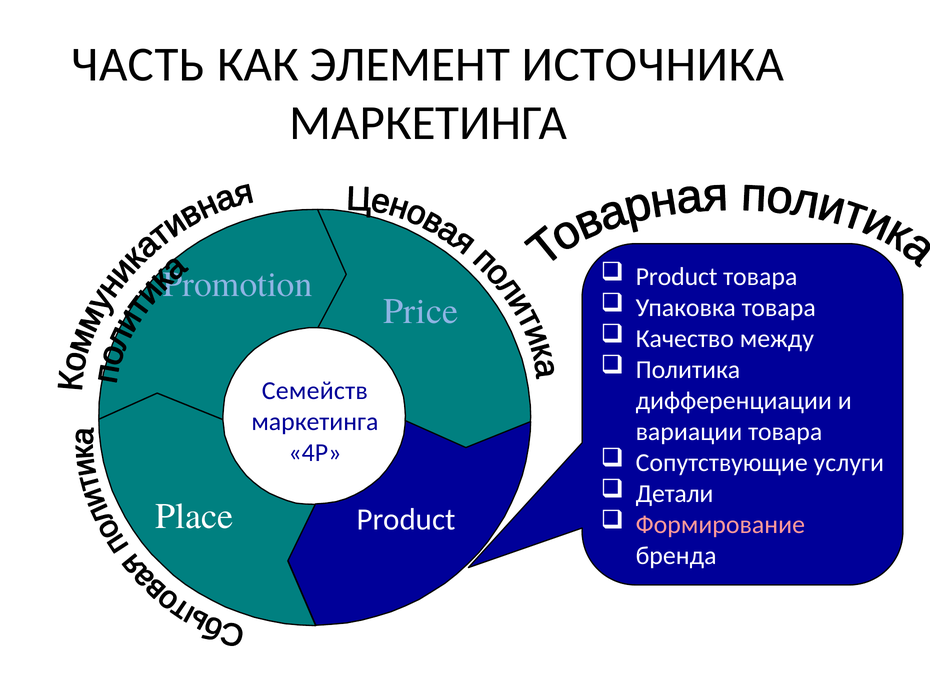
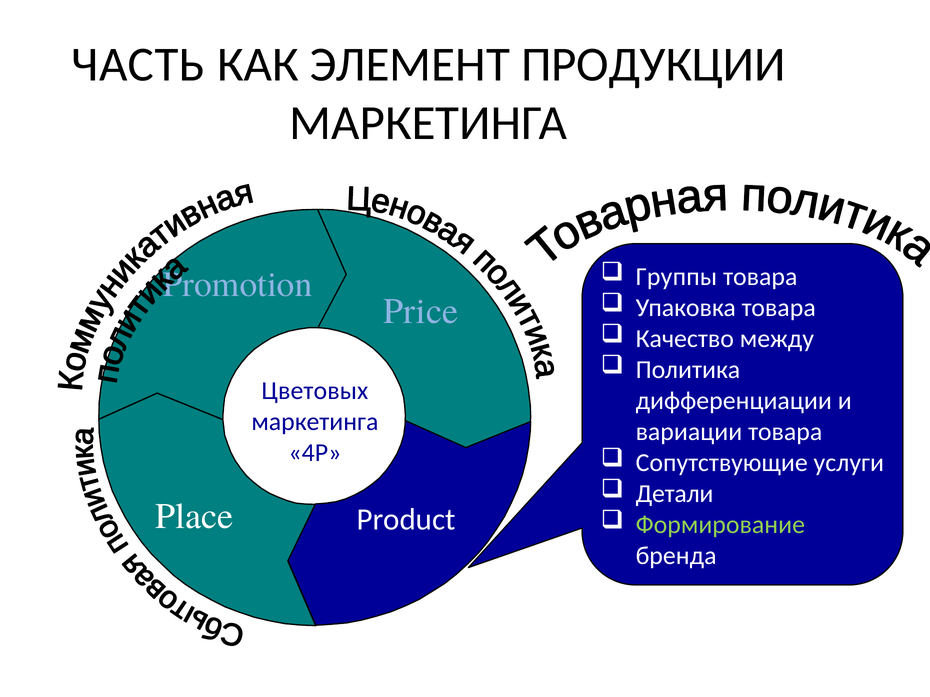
ИСТОЧНИКА: ИСТОЧНИКА -> ПРОДУКЦИИ (653, 64)
Product: Product -> Группы (676, 277)
Семейств: Семейств -> Цветовых (315, 391)
Формирование colour: pink -> light green (720, 525)
